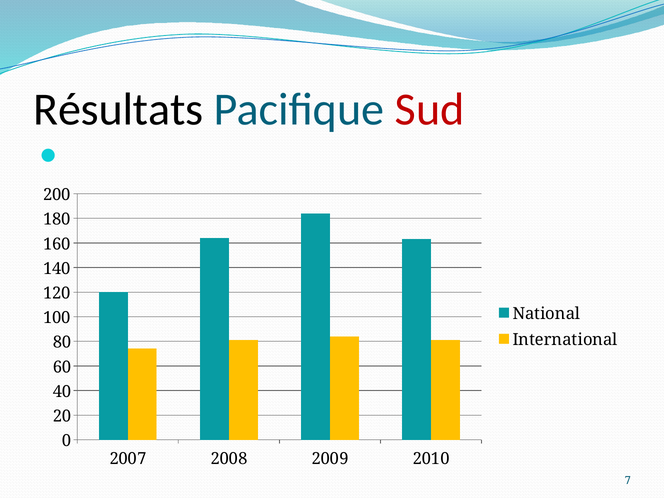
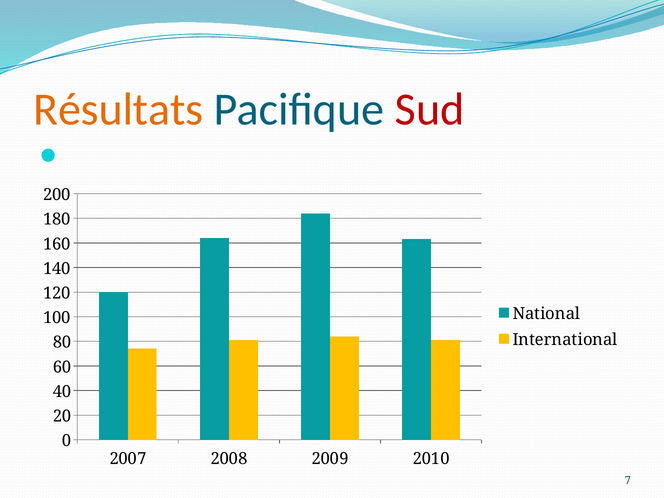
Résultats colour: black -> orange (118, 110)
